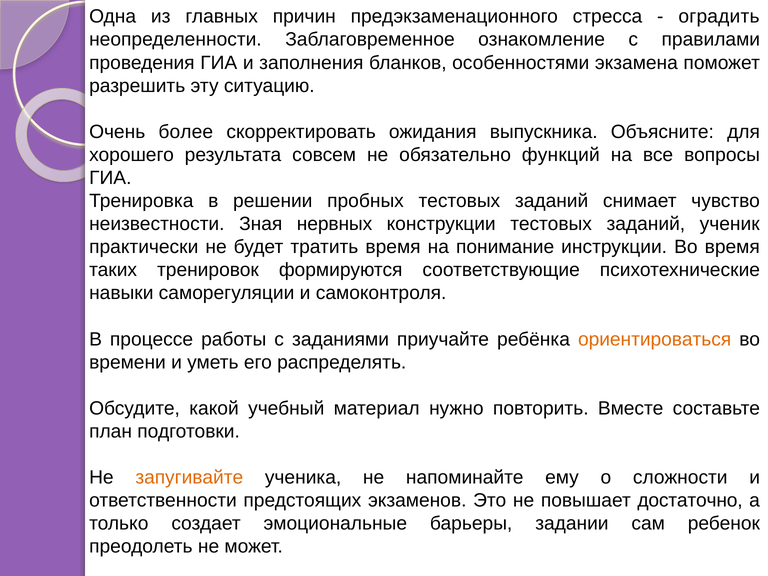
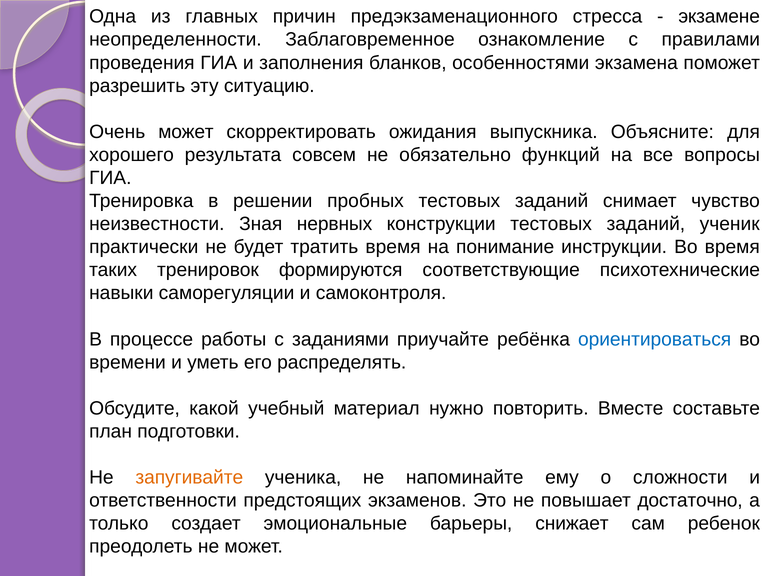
оградить: оградить -> экзамене (719, 17)
Очень более: более -> может (186, 132)
ориентироваться colour: orange -> blue (655, 339)
задании: задании -> снижает (572, 523)
